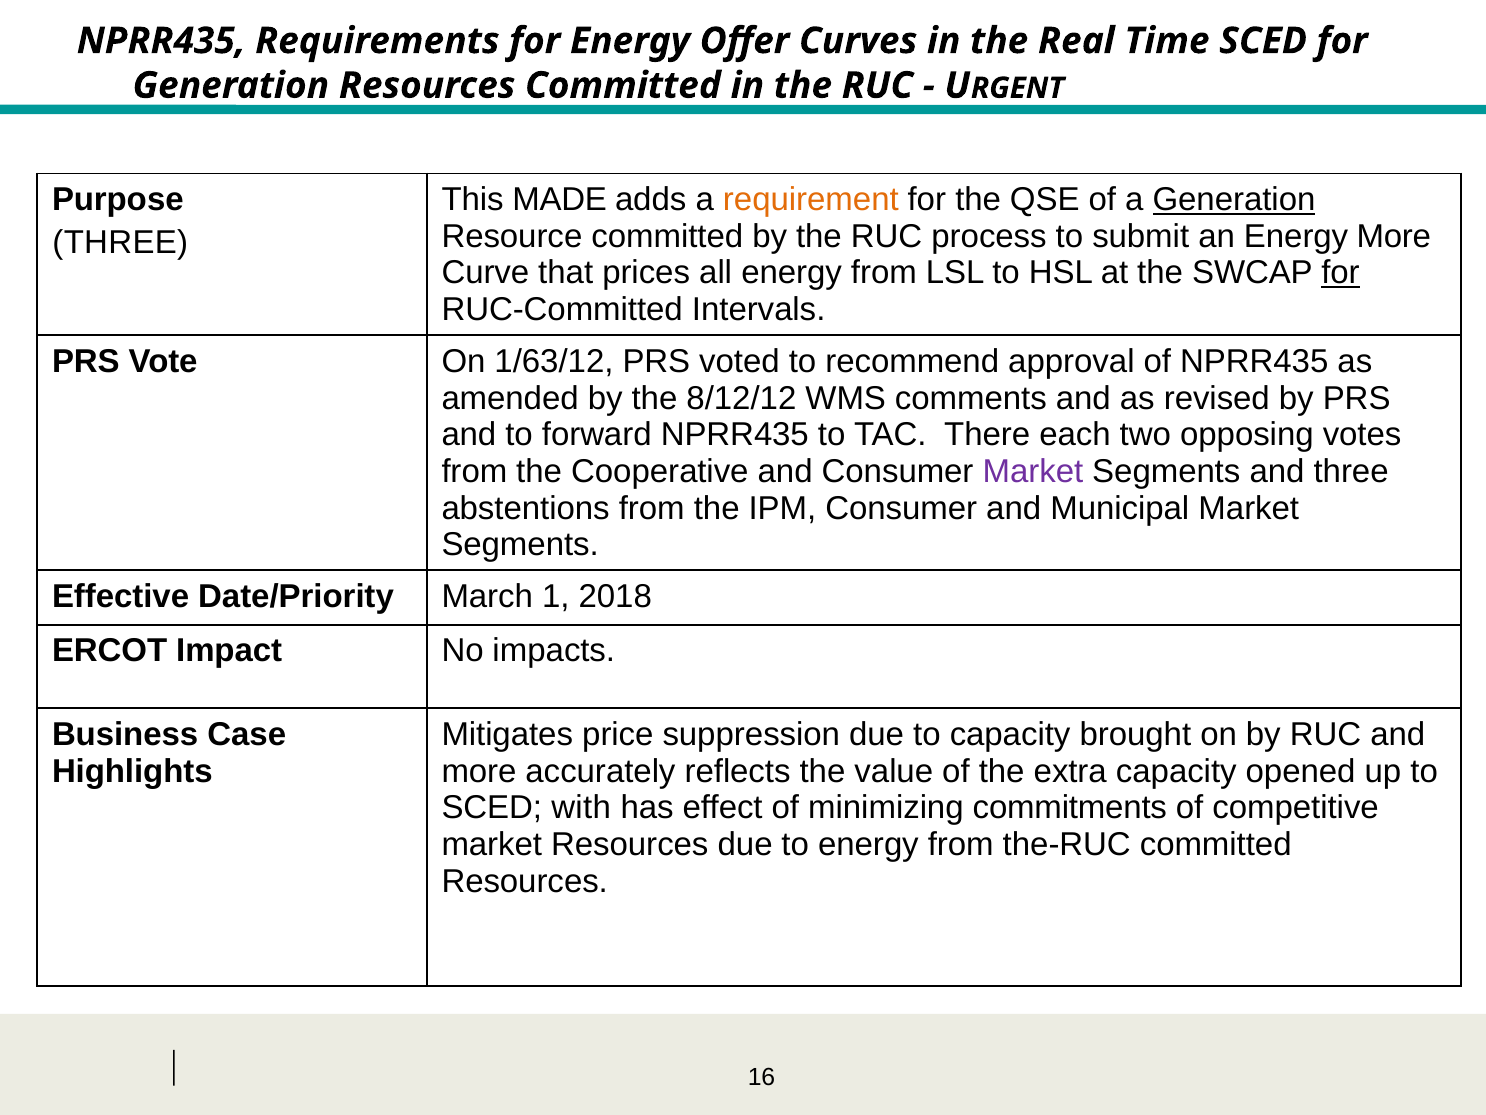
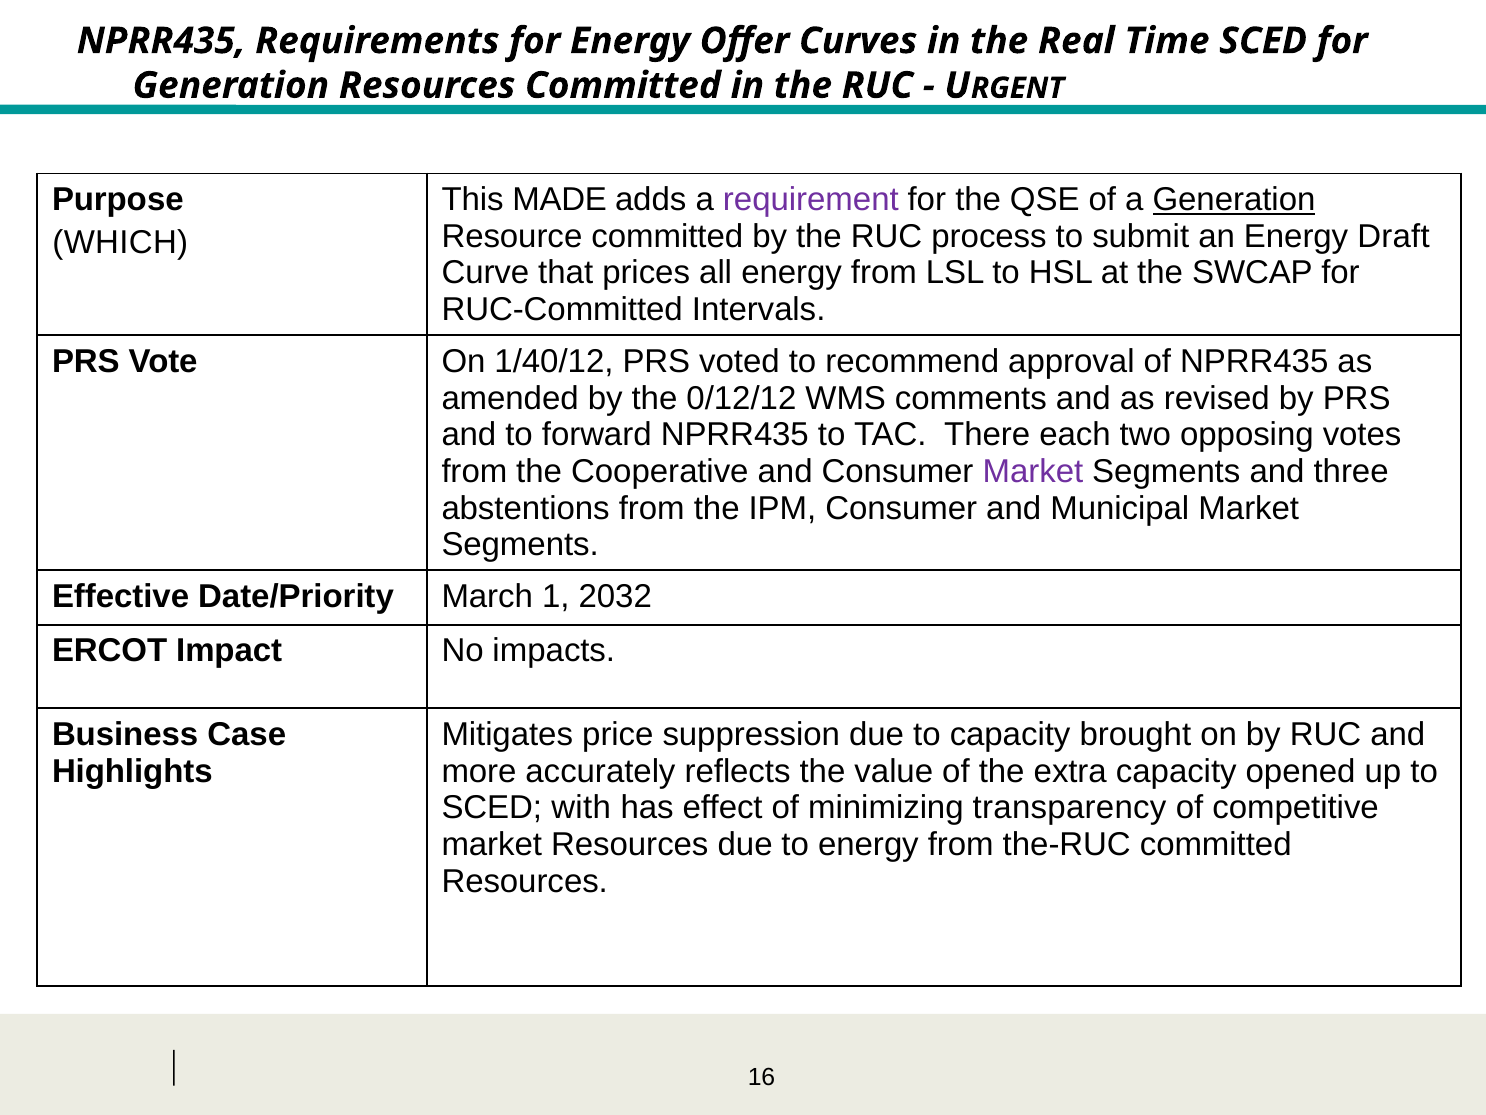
requirement colour: orange -> purple (811, 200)
Energy More: More -> Draft (1394, 236)
THREE: THREE -> WHICH (120, 243)
for underline: present -> none (1341, 273)
1/63/12: 1/63/12 -> 1/40/12 (554, 361)
8/12/12: 8/12/12 -> 0/12/12 (741, 398)
2018: 2018 -> 2032 (615, 596)
commitments: commitments -> transparency (1070, 808)
